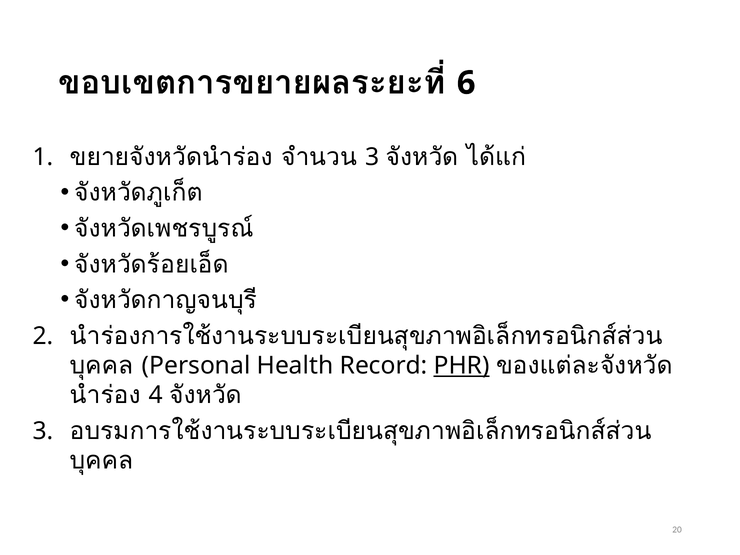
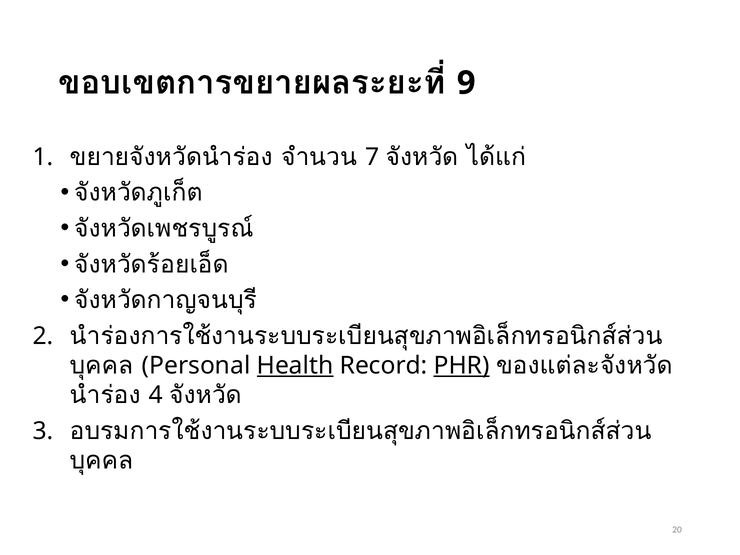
6: 6 -> 9 (466, 83)
3: 3 -> 7 (372, 157)
Health underline: none -> present (295, 366)
